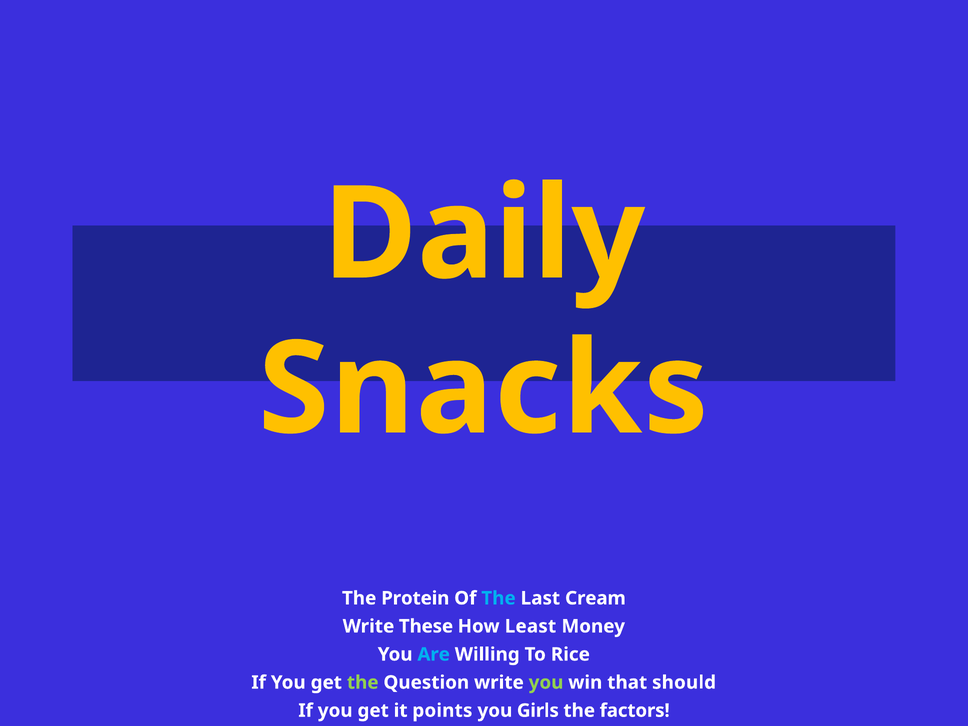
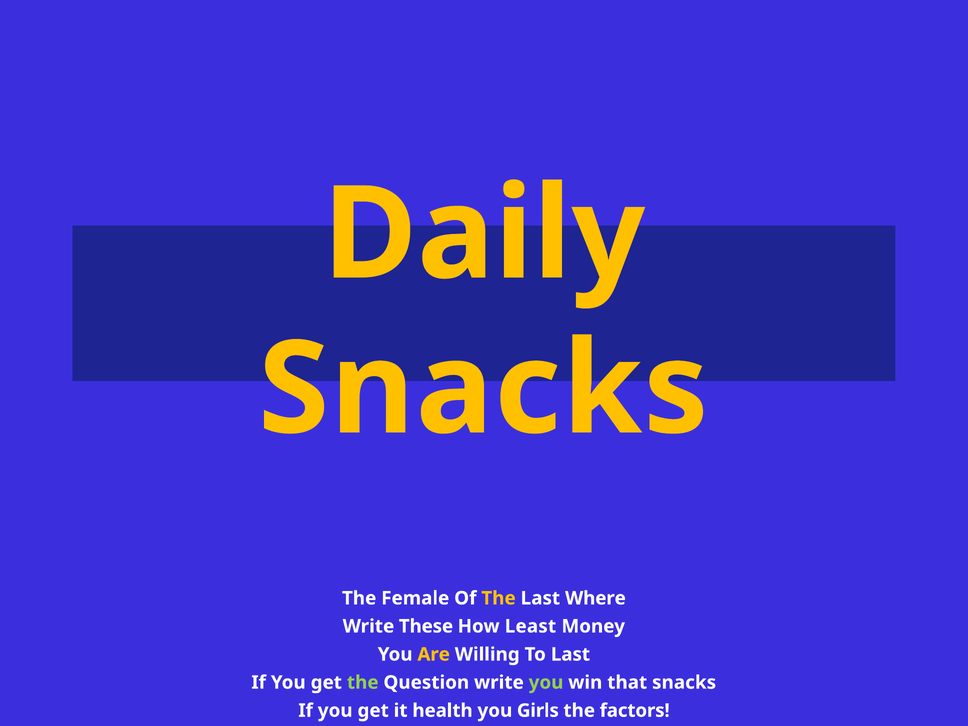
Protein: Protein -> Female (415, 598)
The colour: light blue -> yellow (499, 598)
Cream: Cream -> Where (595, 598)
Are colour: light blue -> yellow (434, 654)
To Rice: Rice -> Last (570, 654)
that should: should -> snacks (684, 683)
points: points -> health (443, 711)
